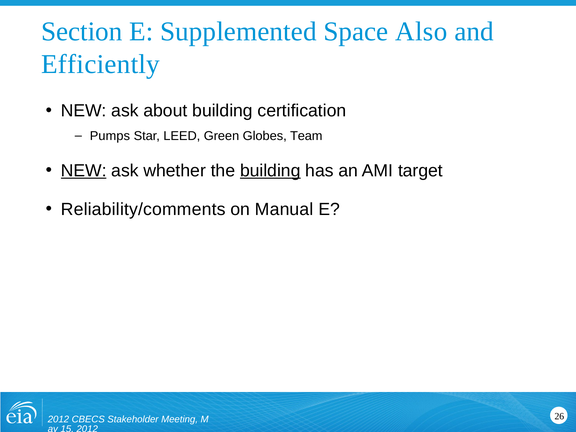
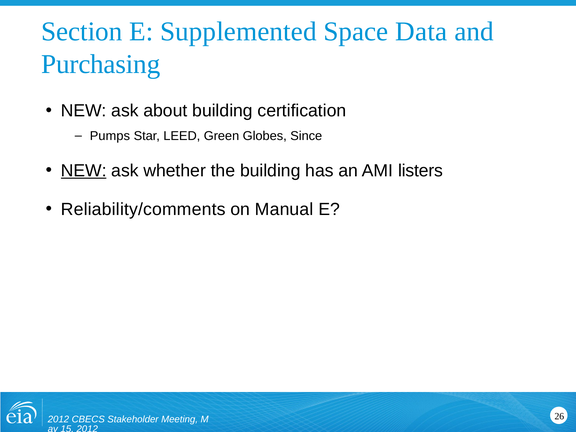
Also: Also -> Data (421, 32)
Efficiently: Efficiently -> Purchasing (101, 64)
Team: Team -> Since (306, 136)
building underline: present -> none (270, 171)
target: target -> listers (420, 171)
